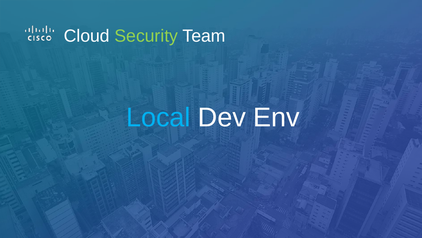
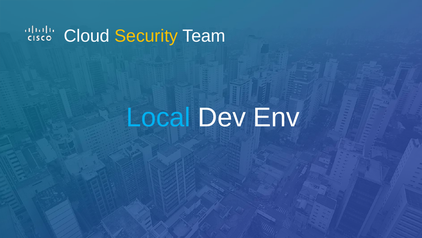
Security colour: light green -> yellow (146, 36)
